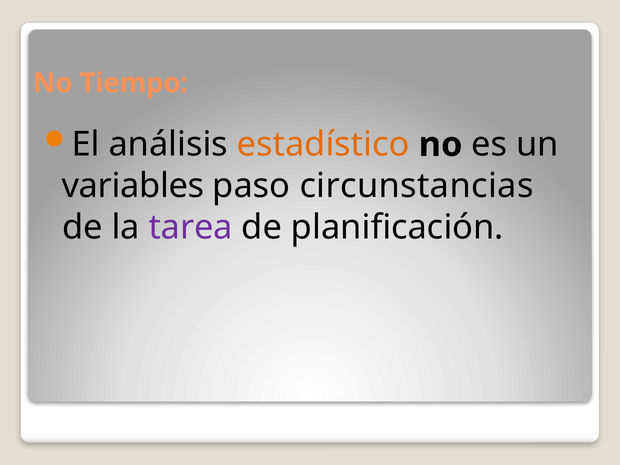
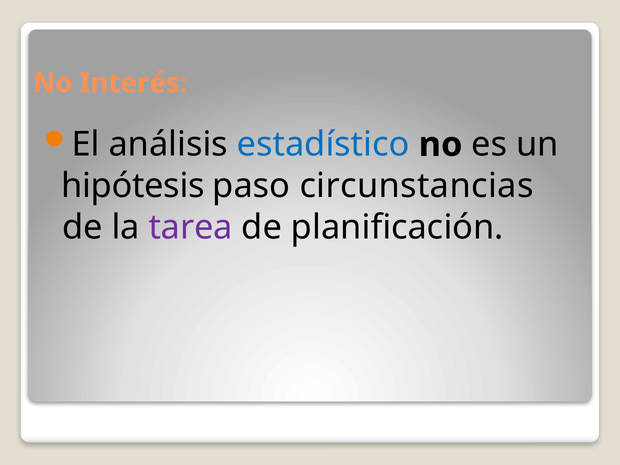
Tiempo: Tiempo -> Interés (134, 83)
estadístico colour: orange -> blue (323, 145)
variables: variables -> hipótesis (133, 186)
